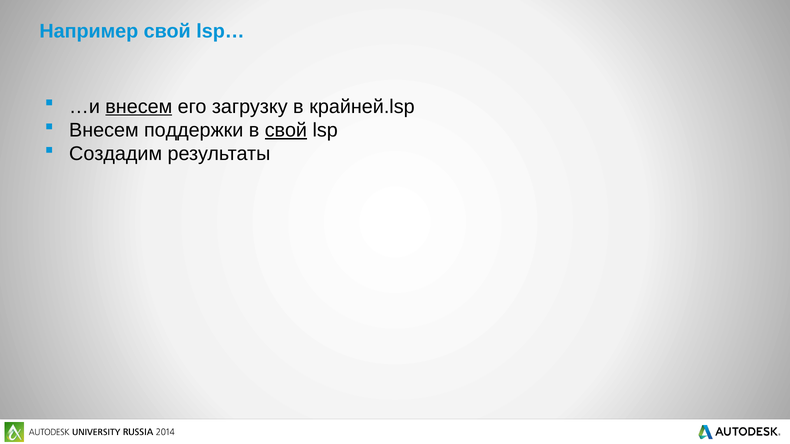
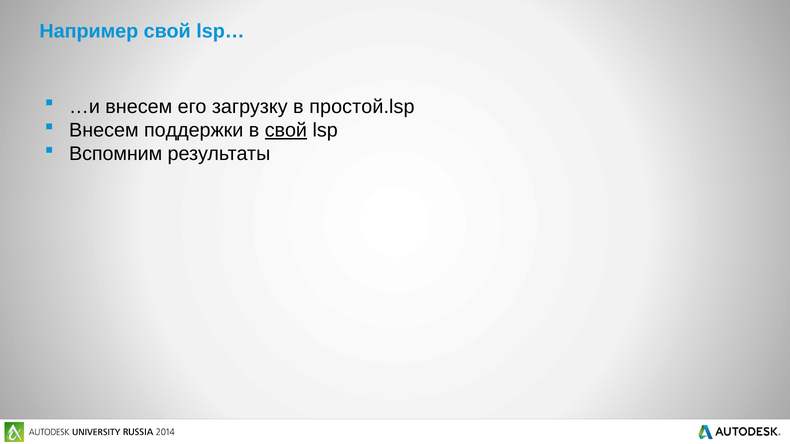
внесем underline: present -> none (139, 107)
крайней.lsp: крайней.lsp -> простой.lsp (362, 107)
Создадим: Создадим -> Вспомним (116, 154)
